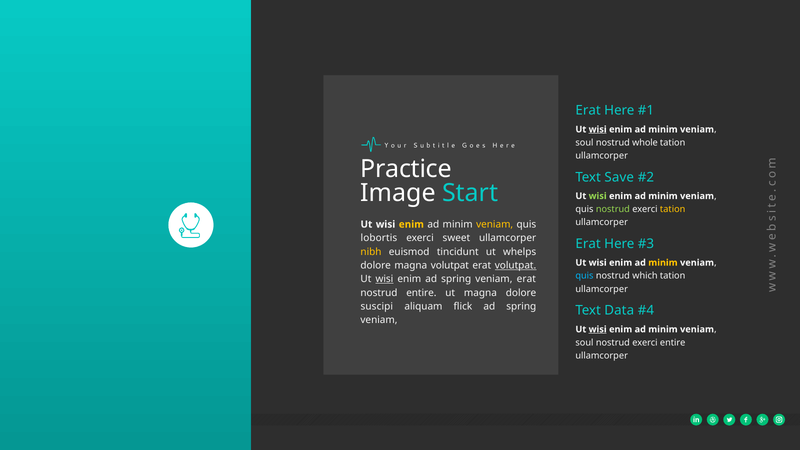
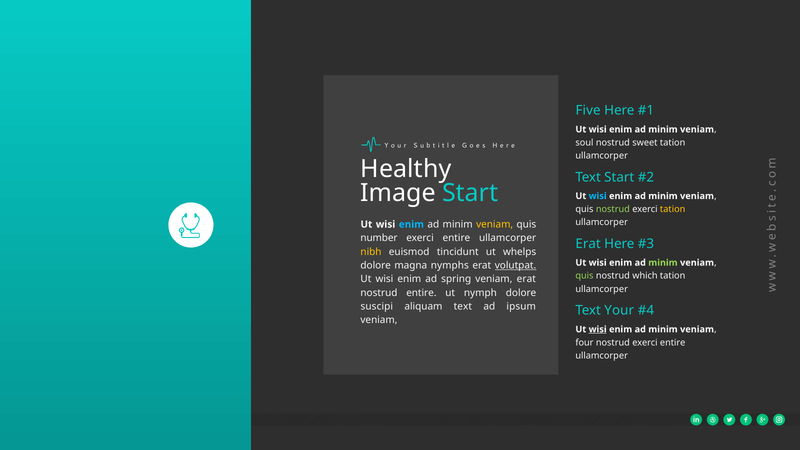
Erat: Erat -> Five (588, 111)
wisi underline: present -> none (598, 129)
whole: whole -> sweet (645, 143)
Practice: Practice -> Healthy (406, 169)
Text Save: Save -> Start (619, 177)
wisi colour: light green -> light blue (598, 196)
enim colour: yellow -> light blue (411, 224)
lobortis: lobortis -> number (379, 238)
sweet: sweet -> entire (456, 238)
minim colour: yellow -> light green (663, 263)
magna volutpat: volutpat -> nymphs (450, 265)
quis colour: light blue -> light green (584, 276)
wisi underline: present -> none (384, 279)
ut magna: magna -> nymph (480, 293)
aliquam flick: flick -> text (463, 306)
spring: spring -> ipsum (521, 306)
Data: Data -> Your (619, 311)
soul: soul -> four (584, 343)
